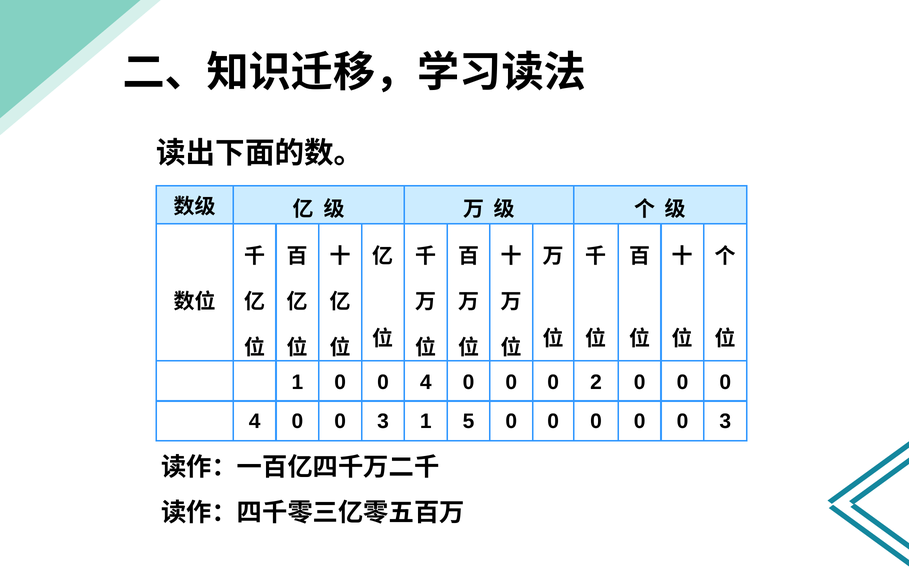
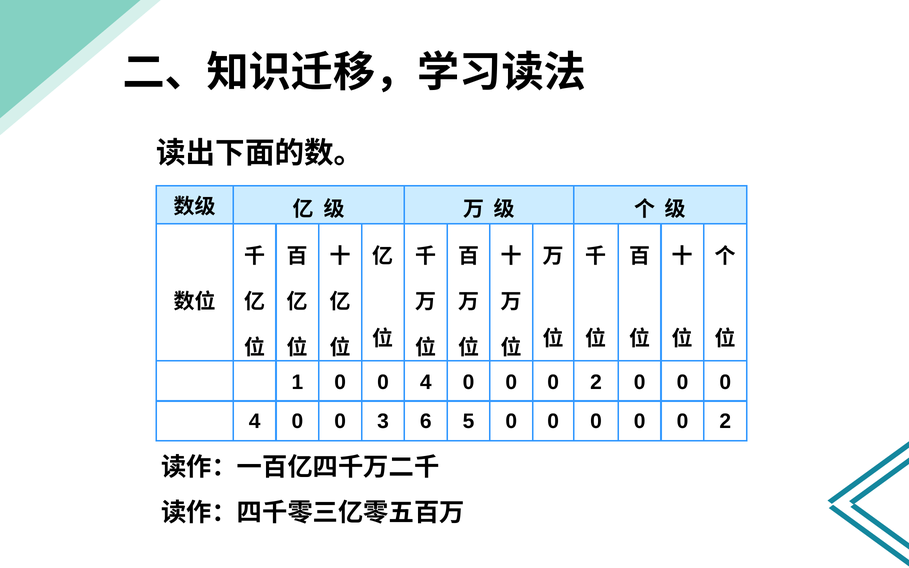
3 1: 1 -> 6 (426, 421)
3: 3 -> 2 (725, 421)
